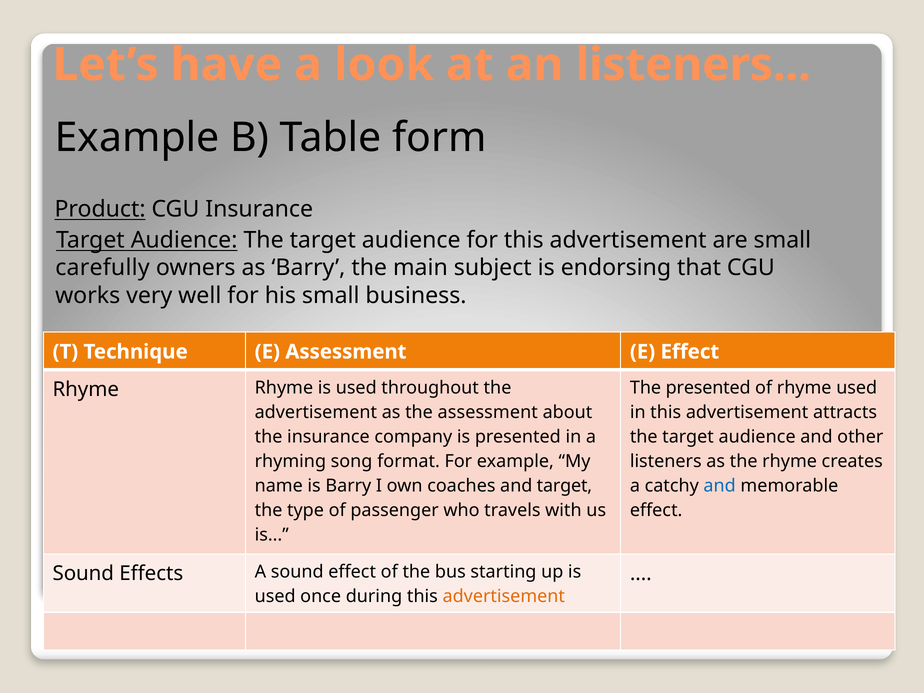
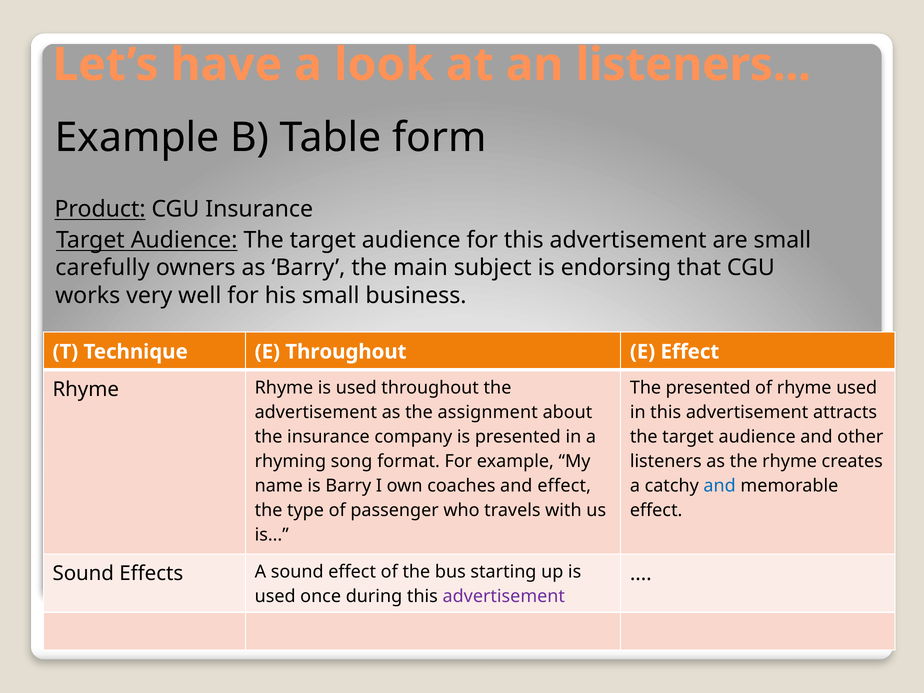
E Assessment: Assessment -> Throughout (346, 352)
the assessment: assessment -> assignment (488, 412)
and target: target -> effect (564, 486)
advertisement colour: orange -> purple (504, 596)
